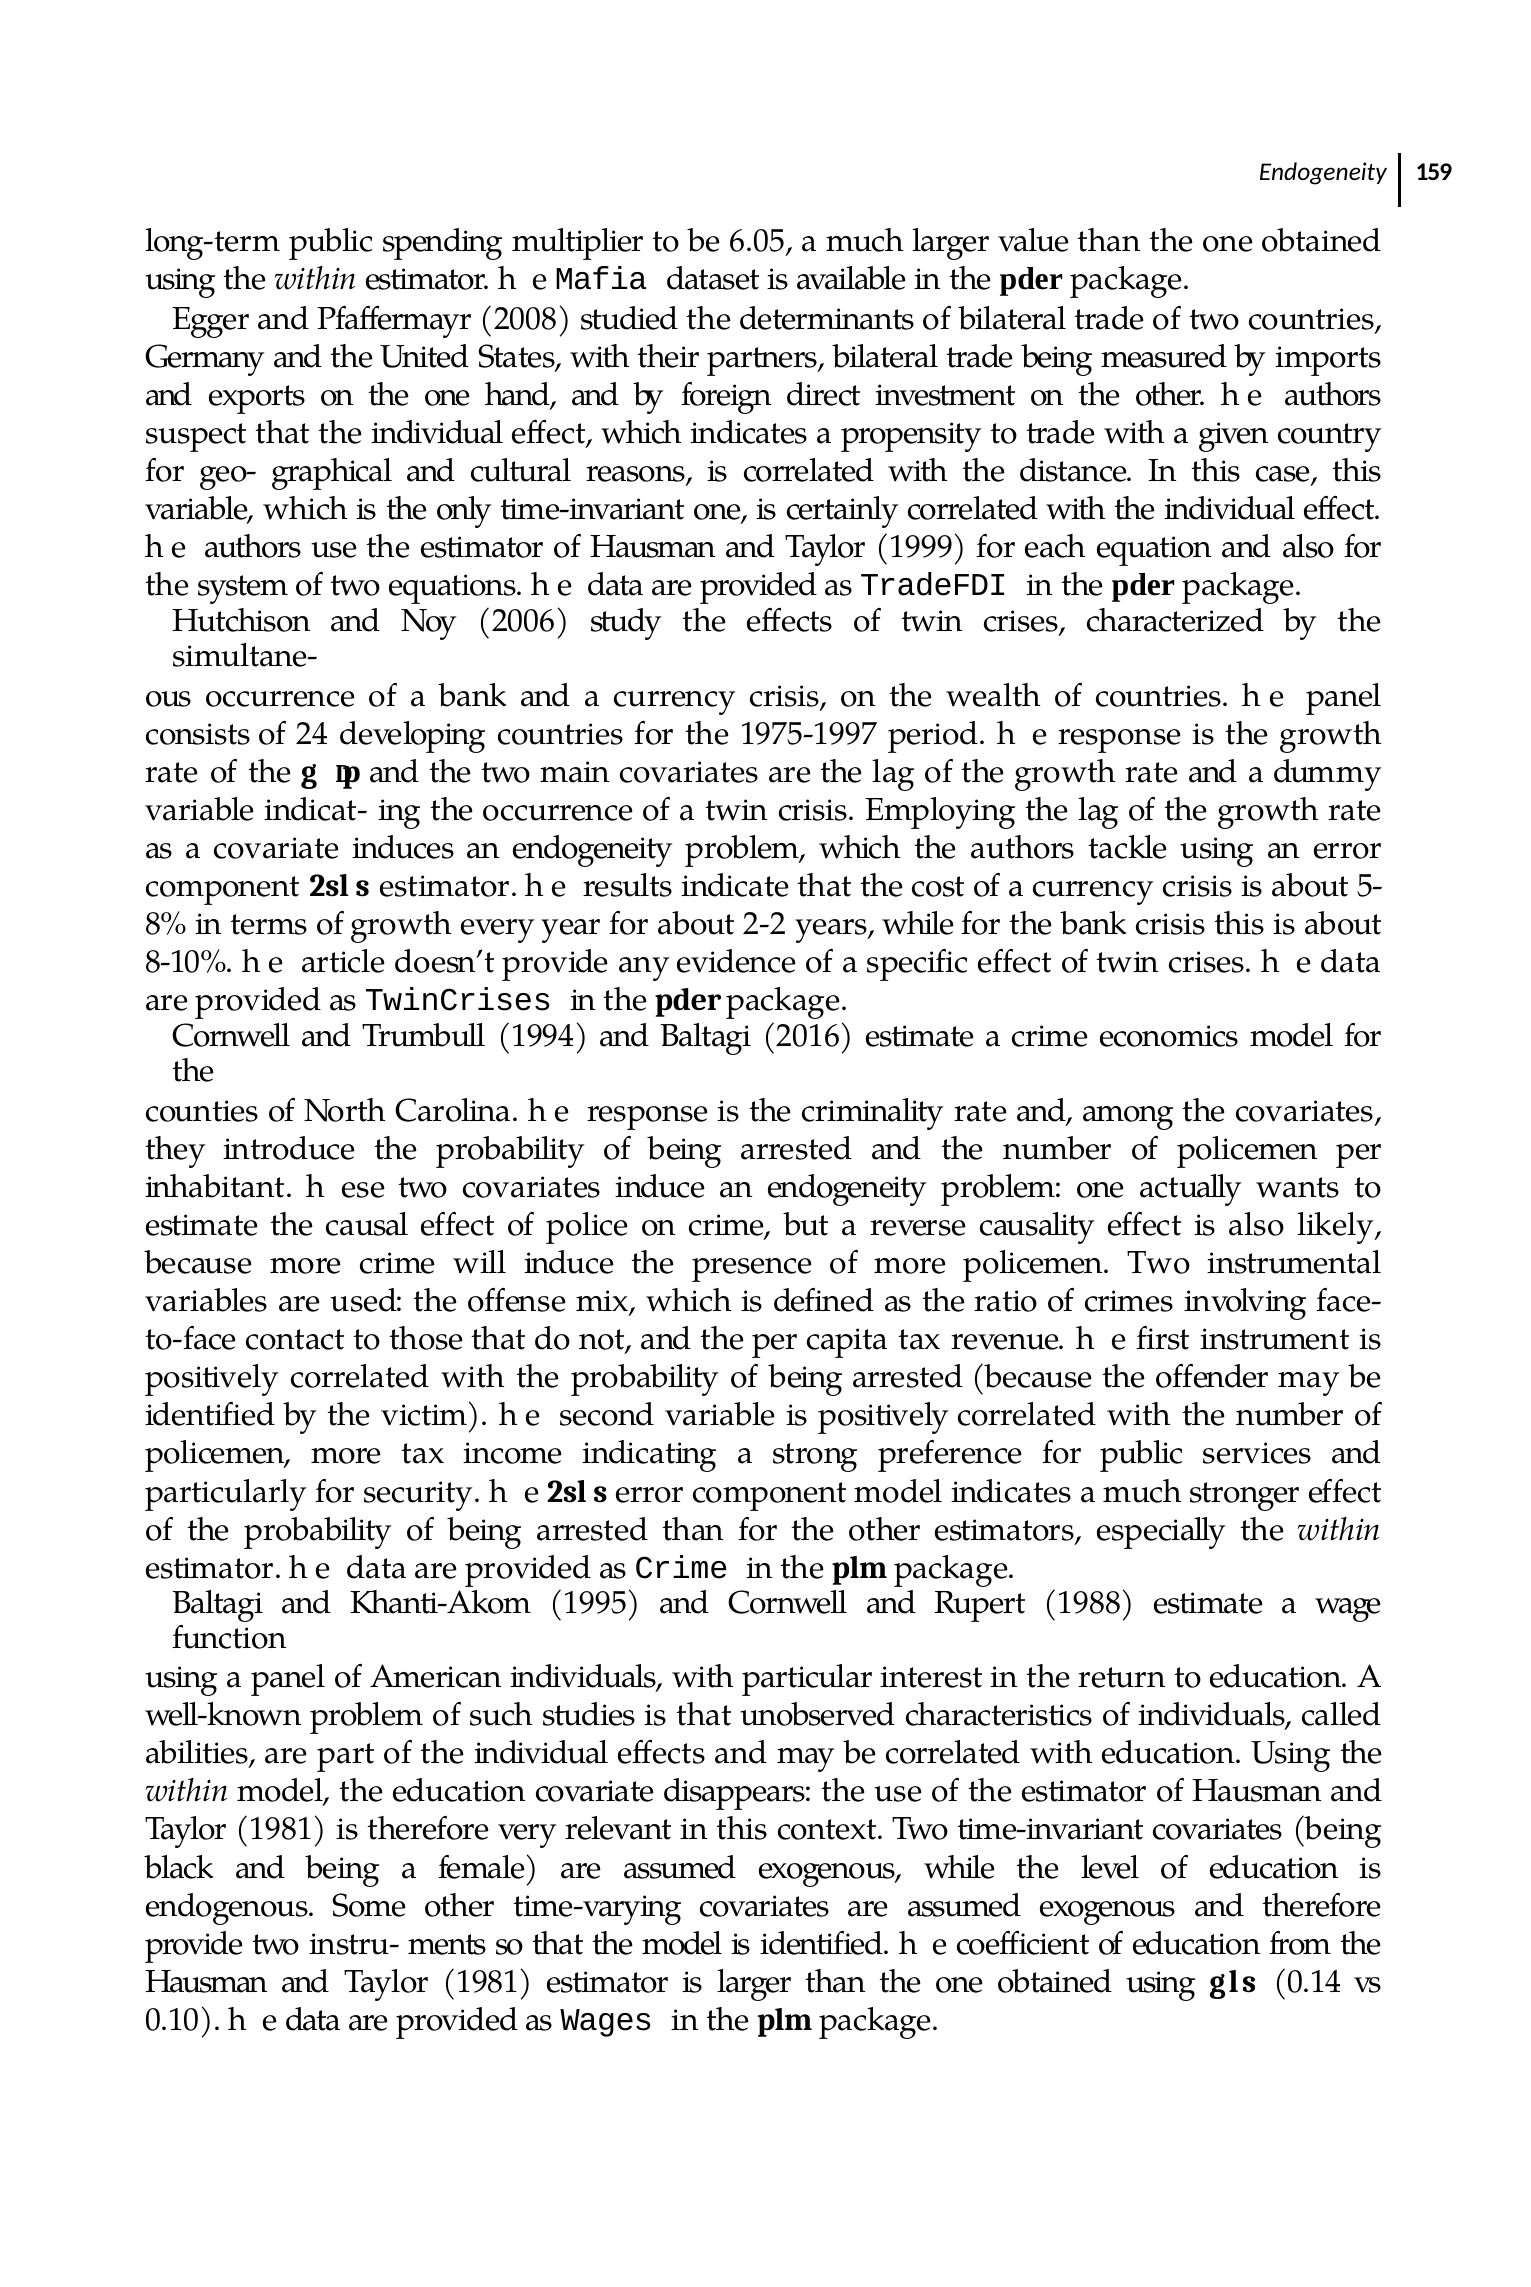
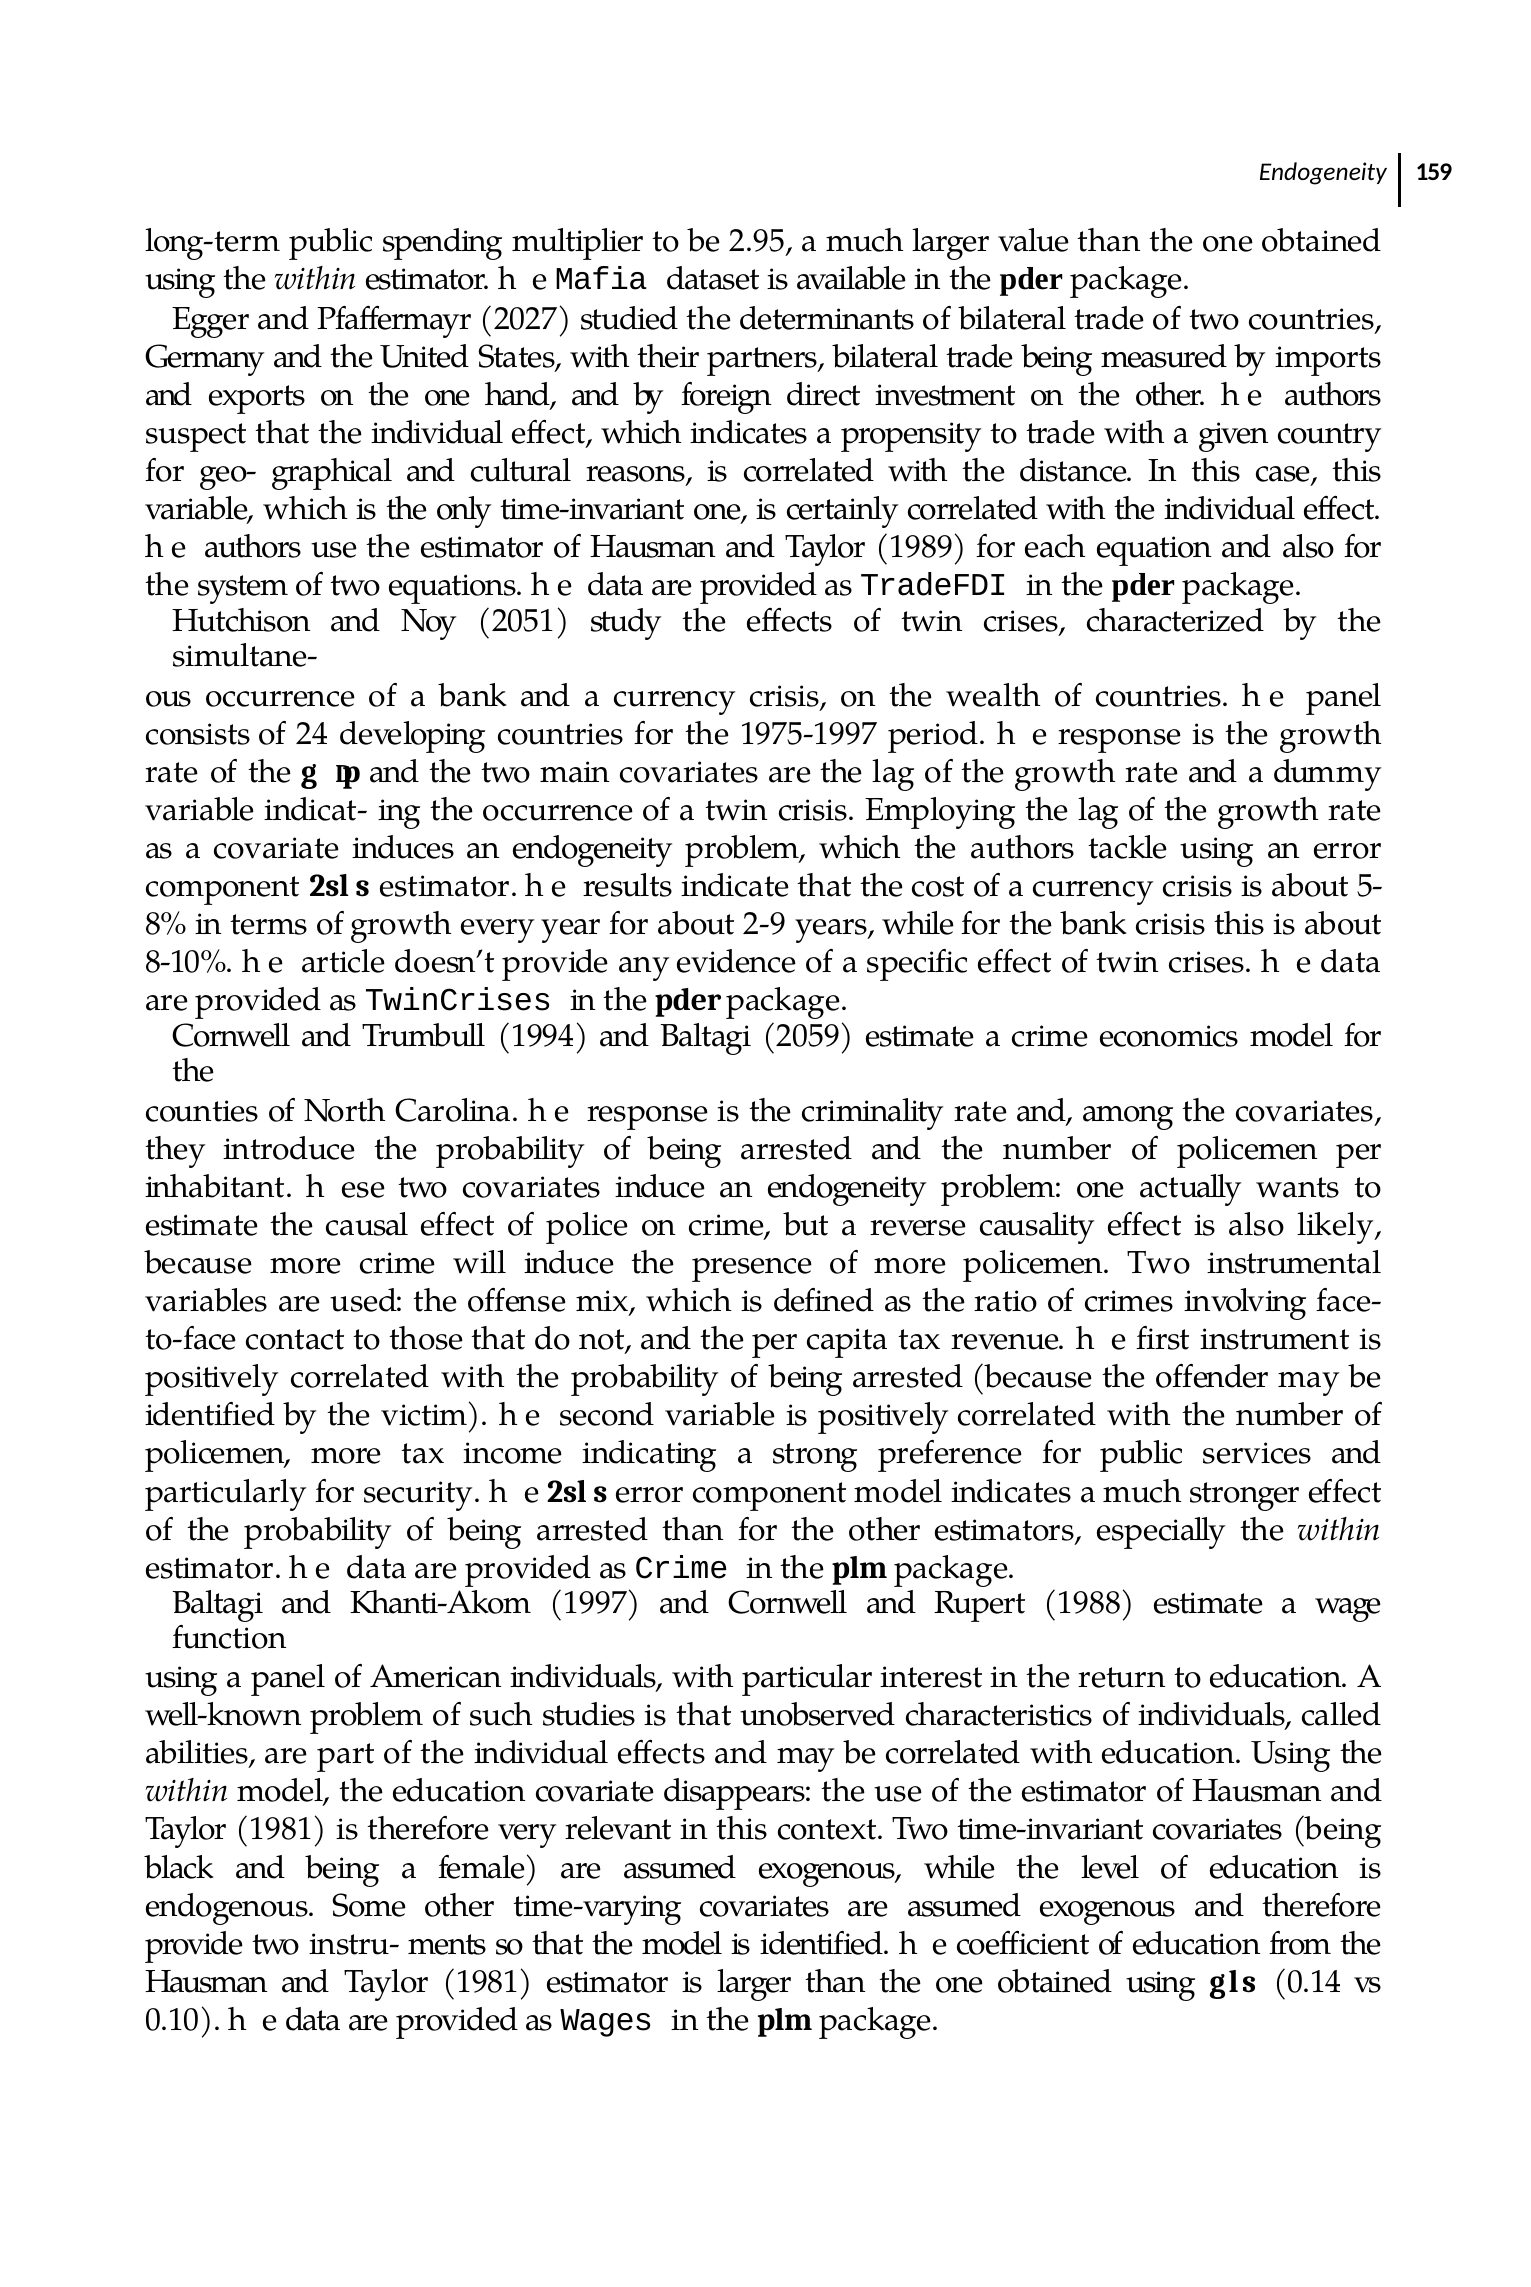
6.05: 6.05 -> 2.95 (761, 241)
2008: 2008 -> 2027 (526, 319)
1999: 1999 -> 1989 (921, 547)
2006: 2006 -> 2051 (524, 621)
2-2: 2-2 -> 2-9 (765, 924)
2016: 2016 -> 2059 (808, 1036)
1995: 1995 -> 1997 (595, 1603)
